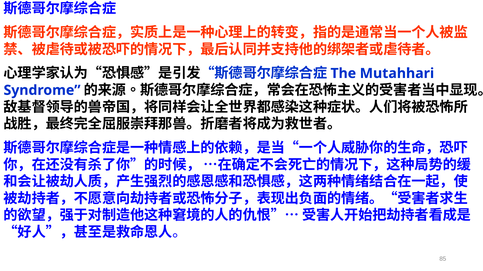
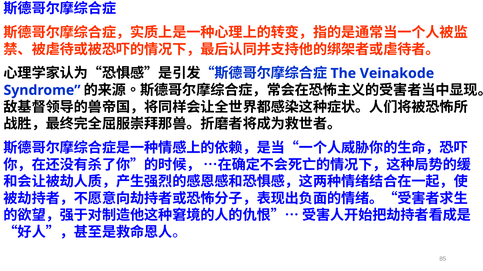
Mutahhari: Mutahhari -> Veinakode (397, 74)
